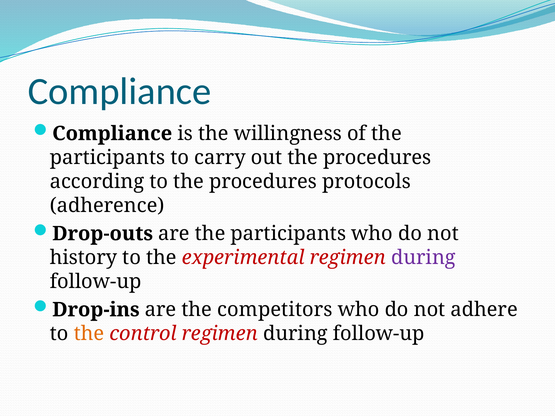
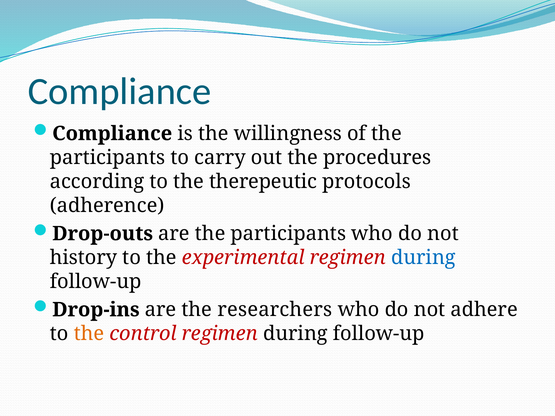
to the procedures: procedures -> therepeutic (263, 182)
during colour: purple -> blue (423, 258)
competitors: competitors -> researchers (275, 310)
